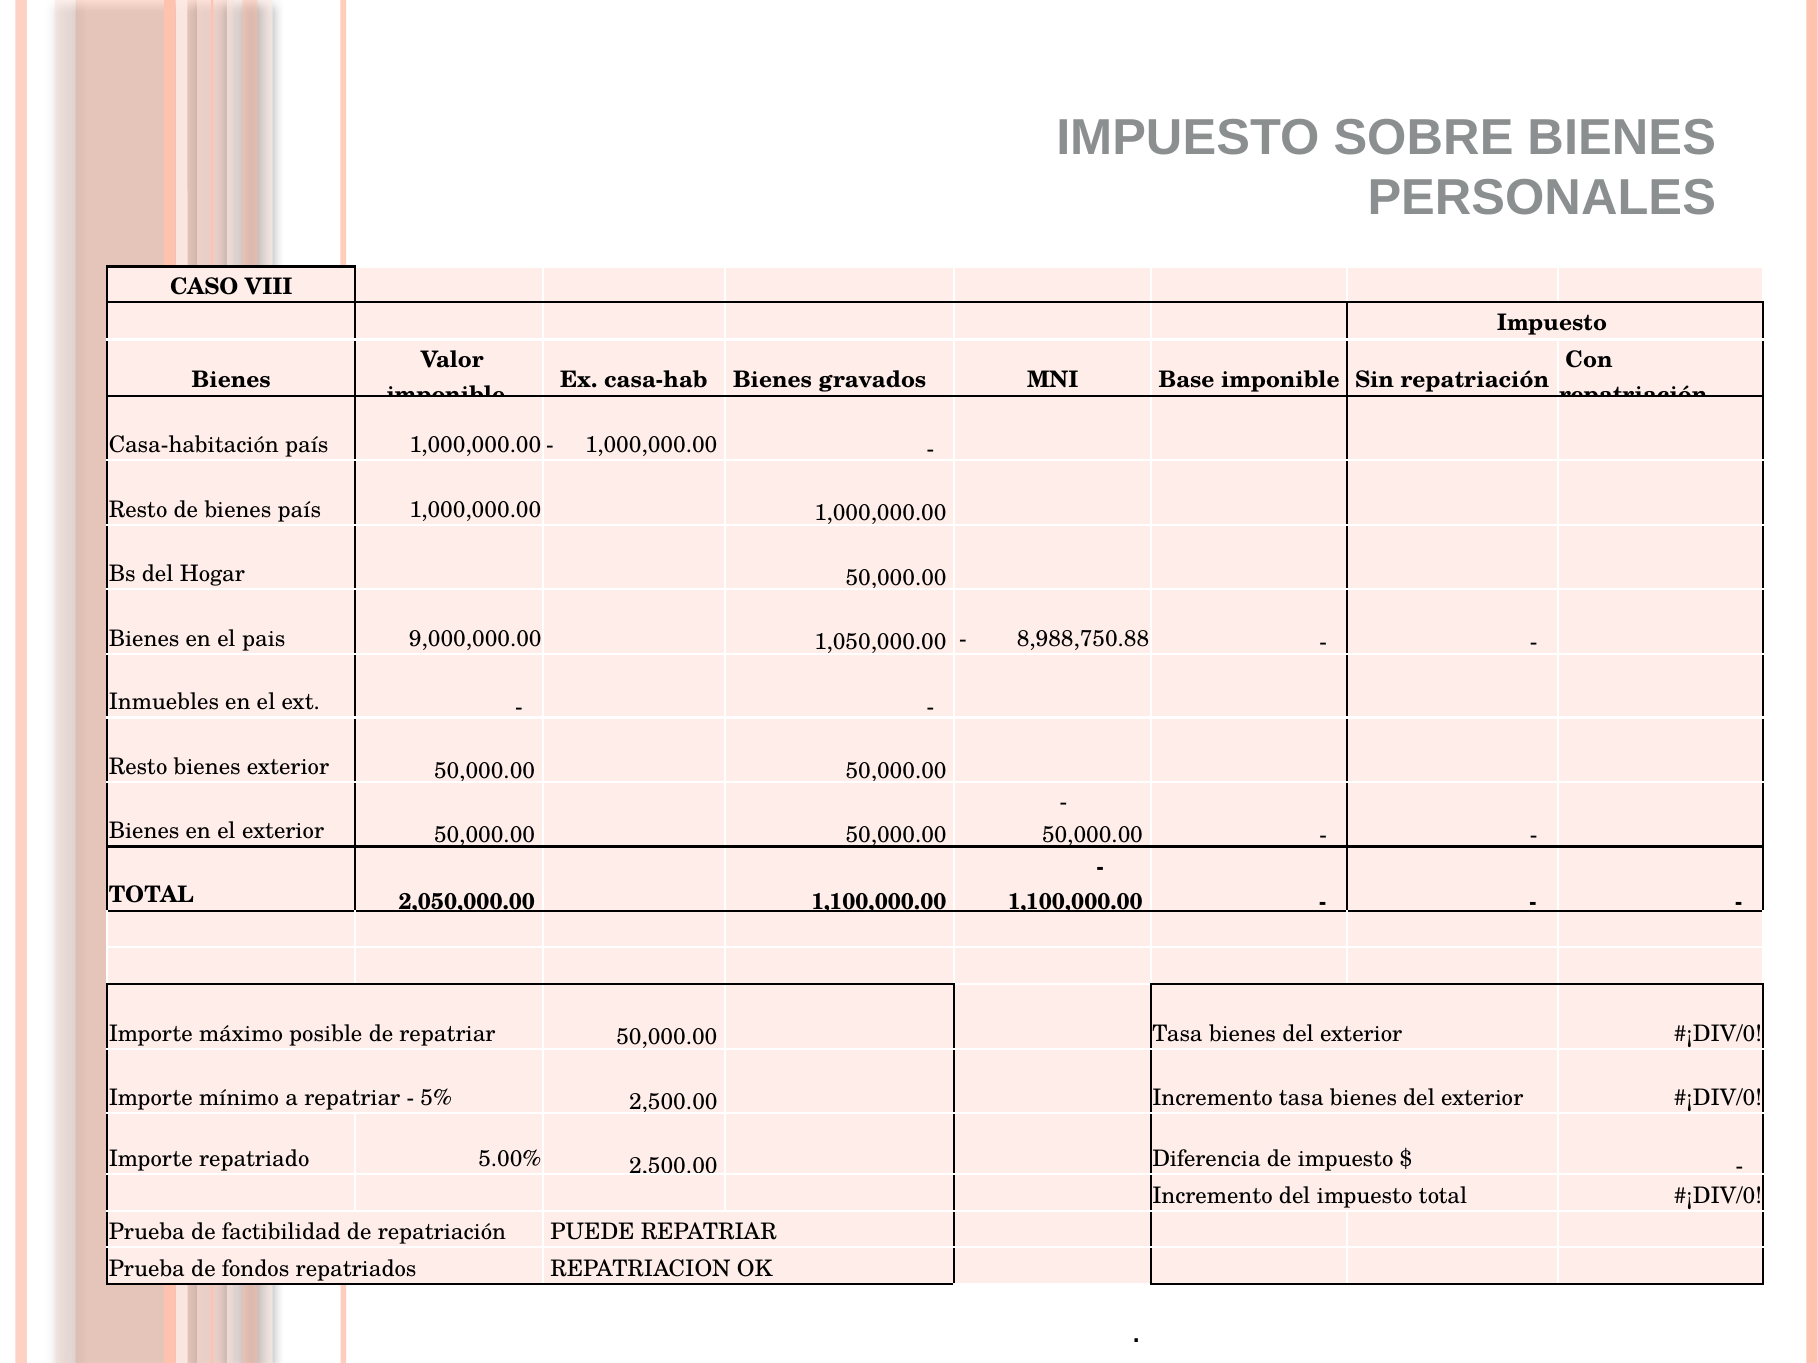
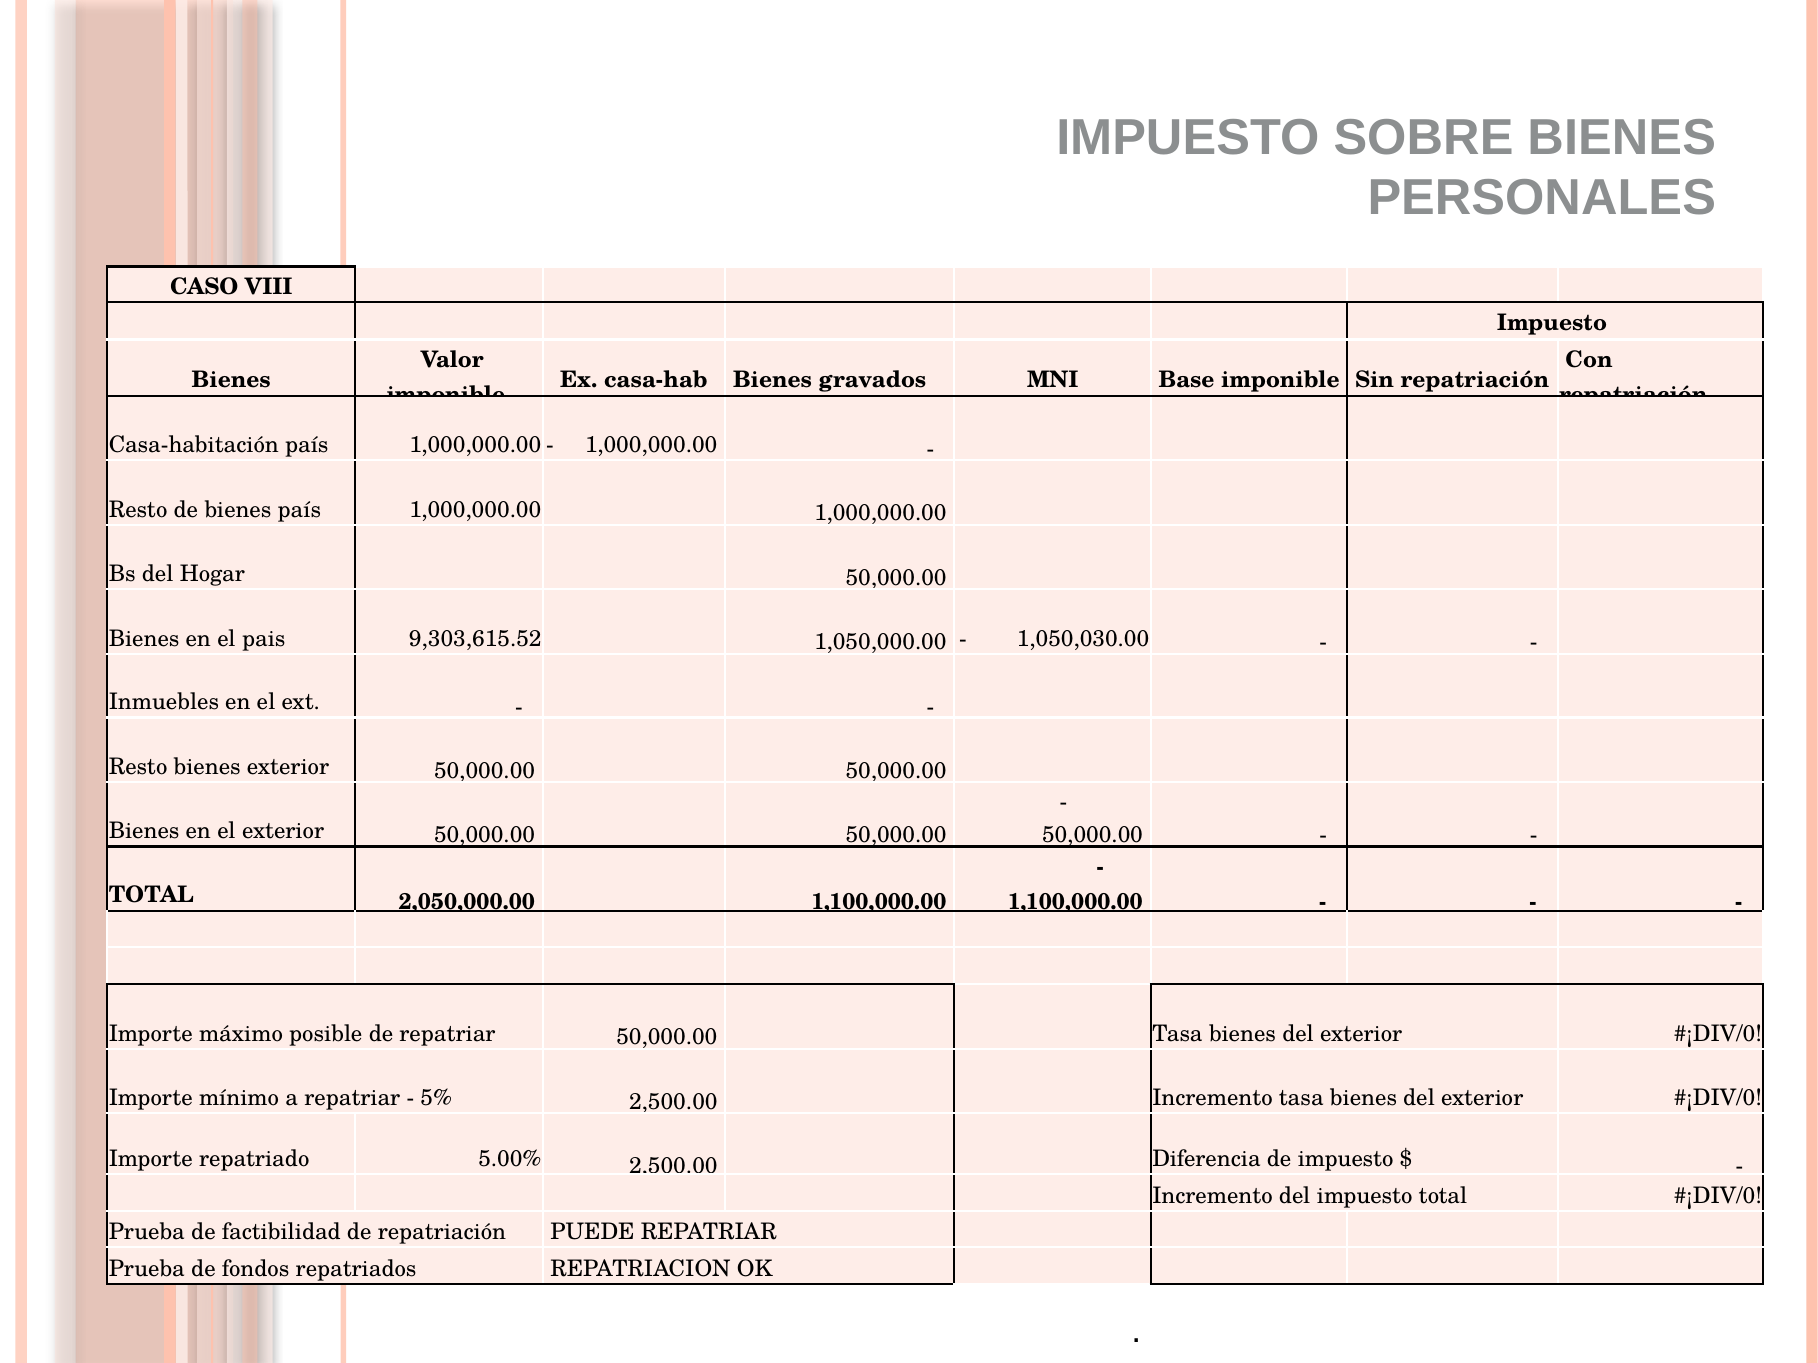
9,000,000.00: 9,000,000.00 -> 9,303,615.52 (475, 639)
8,988,750.88: 8,988,750.88 -> 1,050,030.00 (1083, 639)
